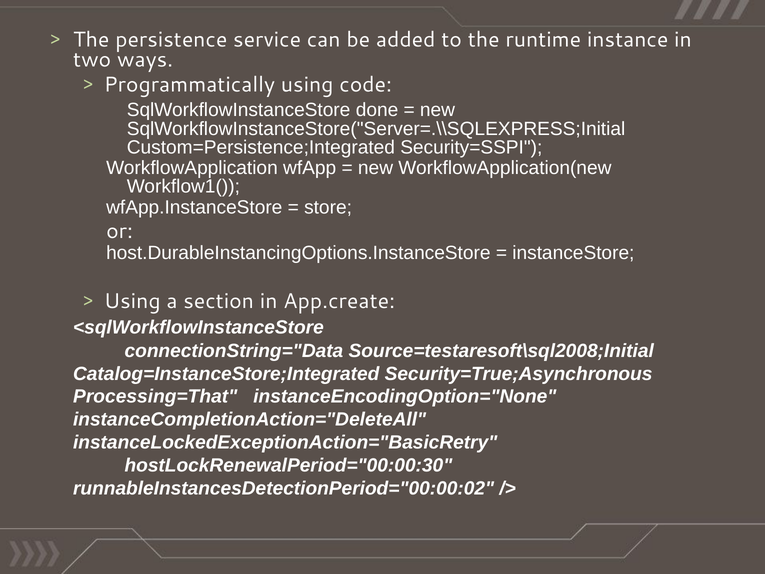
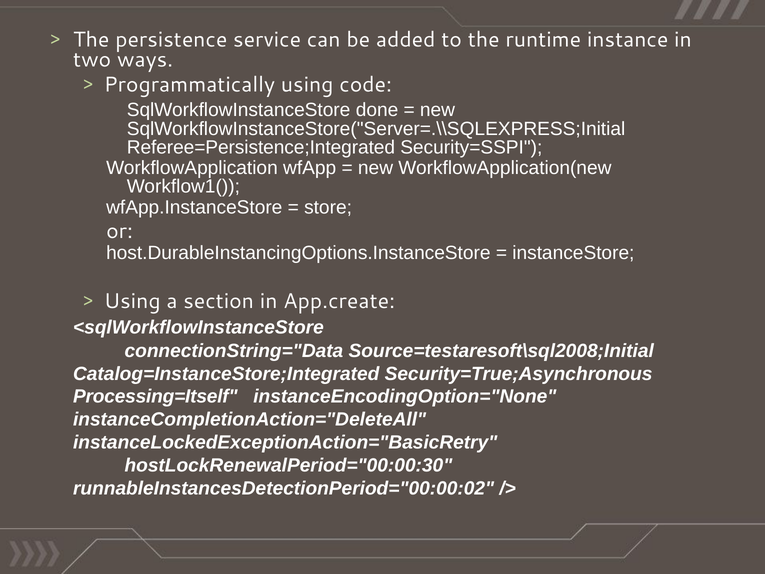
Custom=Persistence;Integrated: Custom=Persistence;Integrated -> Referee=Persistence;Integrated (261, 147)
Processing=That: Processing=That -> Processing=Itself (155, 396)
